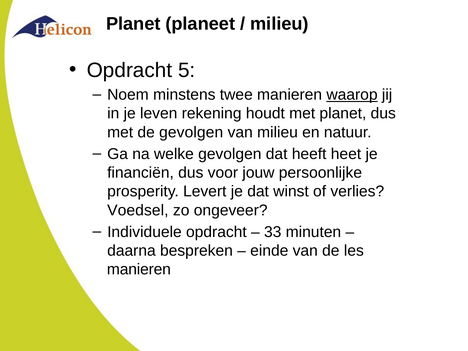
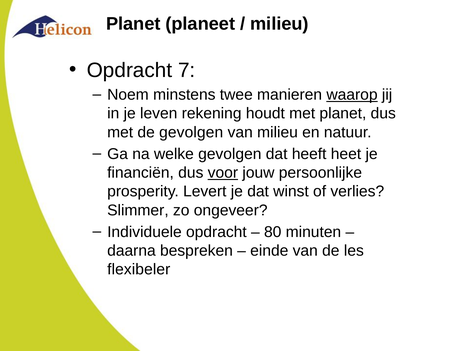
5: 5 -> 7 (187, 70)
voor underline: none -> present (223, 173)
Voedsel: Voedsel -> Slimmer (138, 210)
33: 33 -> 80 (273, 232)
manieren: manieren -> flexibeler (139, 269)
